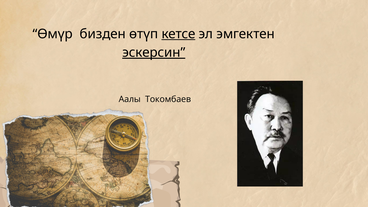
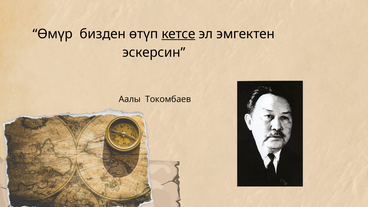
эскерсин underline: present -> none (154, 53)
